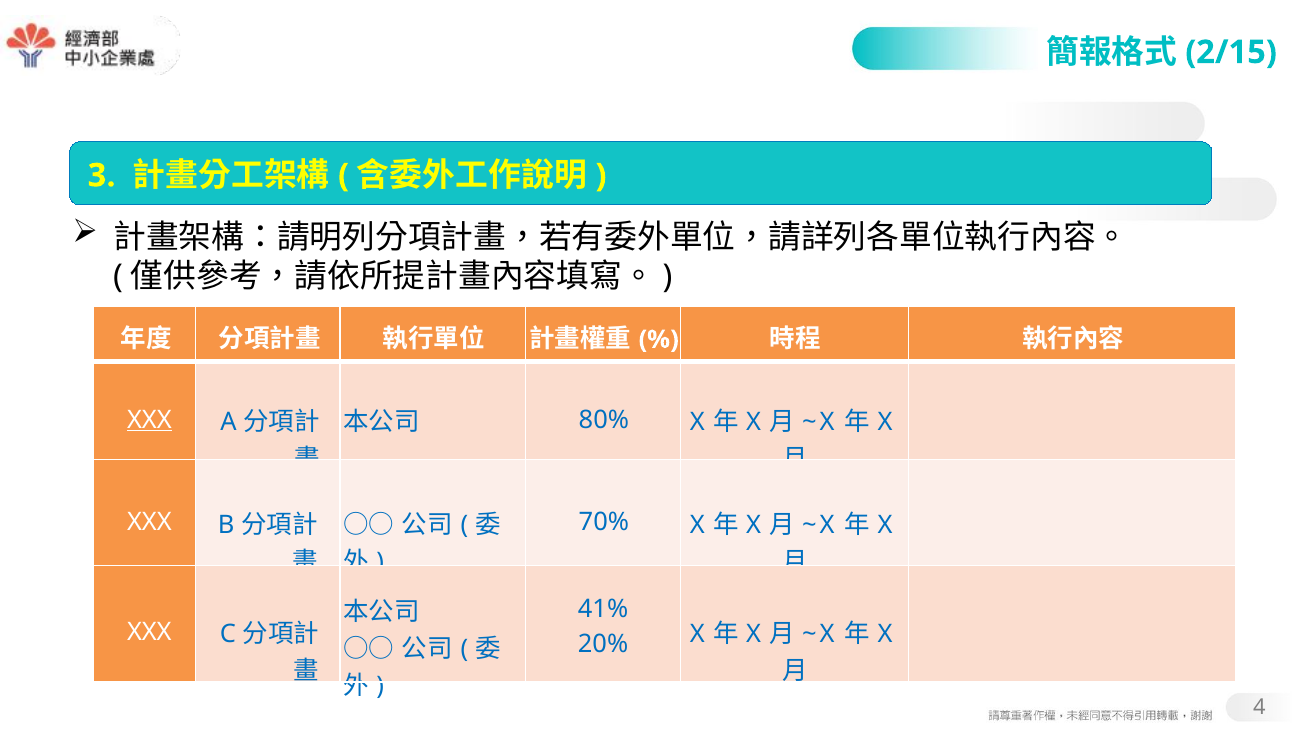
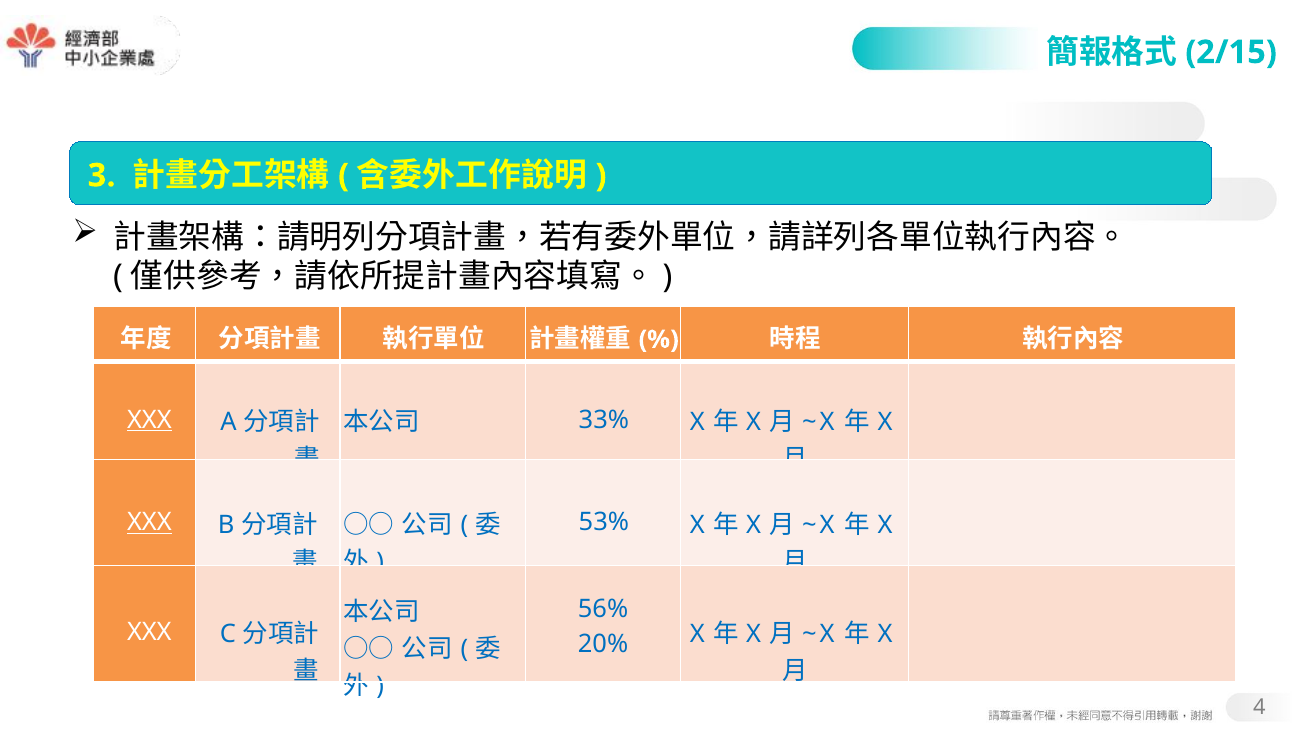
80%: 80% -> 33% (604, 420)
XXX underline: none -> present (149, 522)
70%: 70% -> 53% (604, 522)
41%: 41% -> 56% (603, 609)
